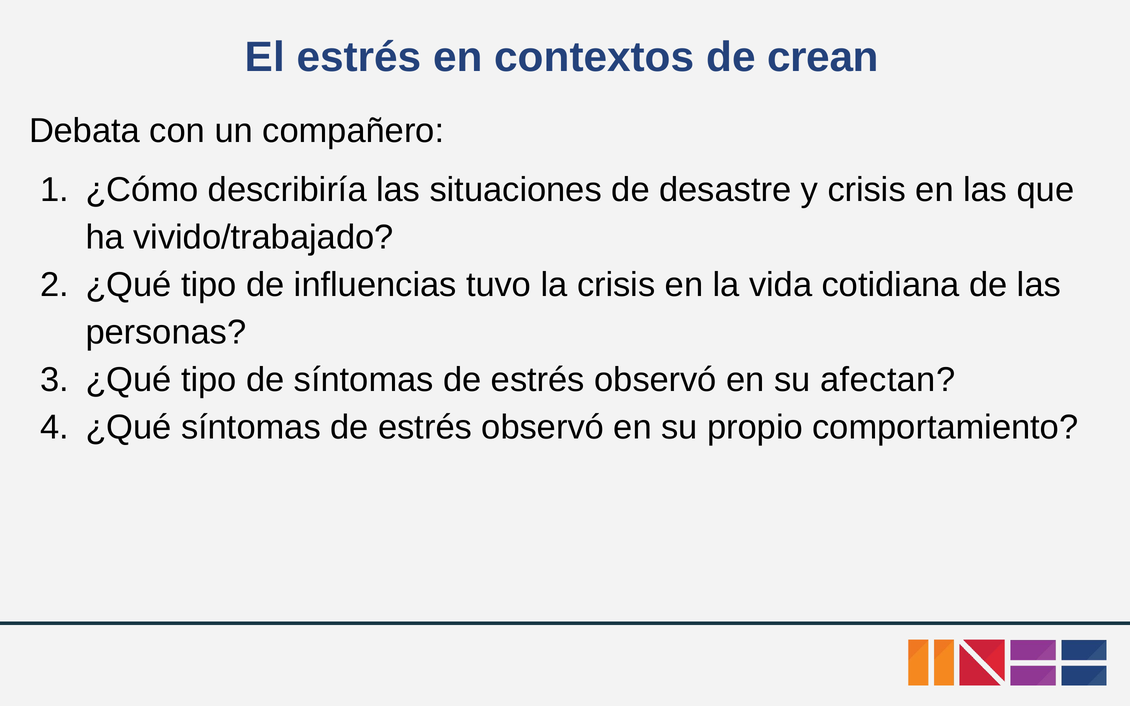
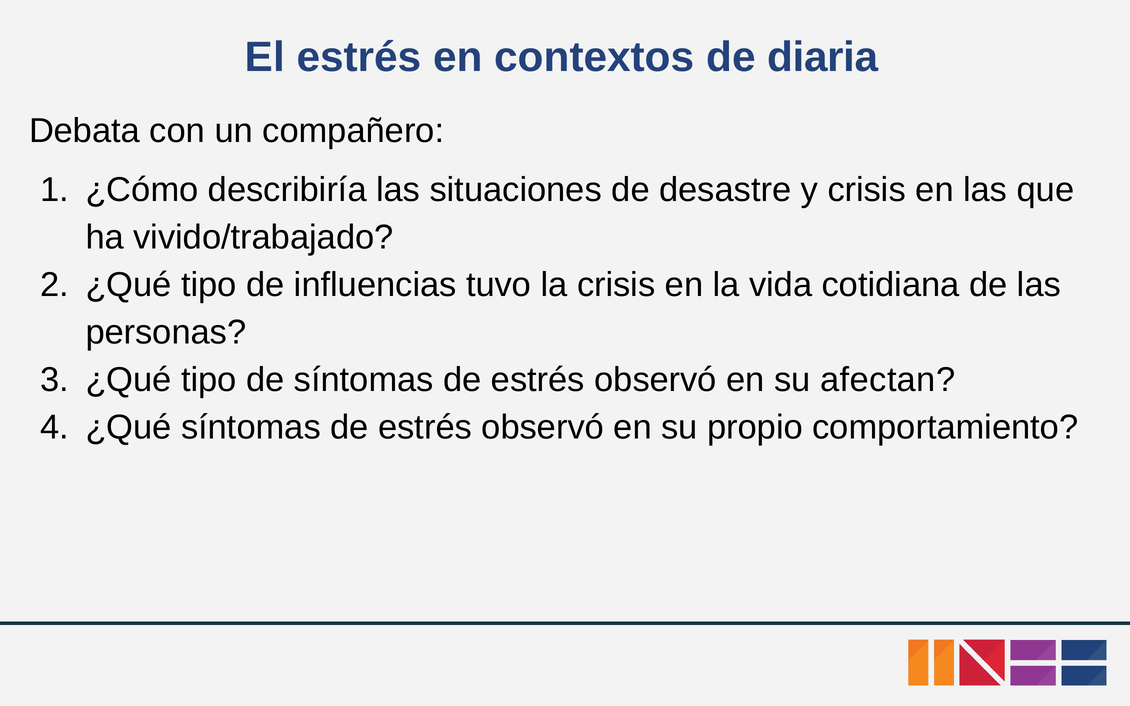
crean: crean -> diaria (823, 58)
